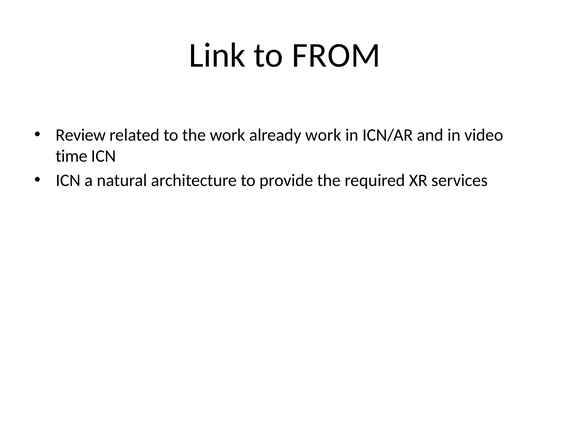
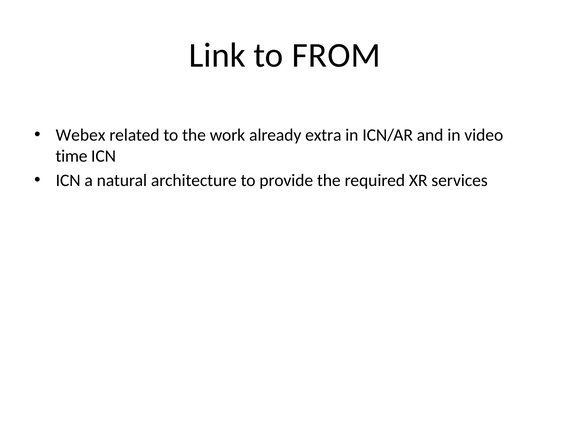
Review: Review -> Webex (81, 135)
already work: work -> extra (323, 135)
